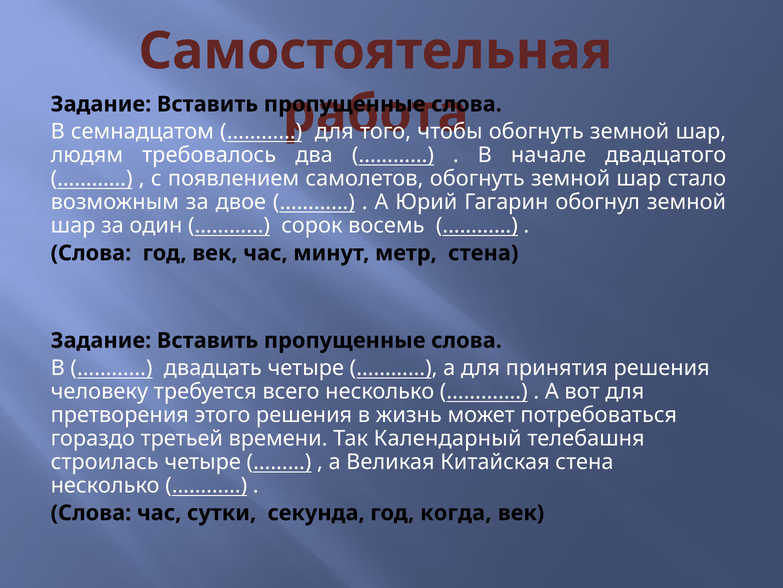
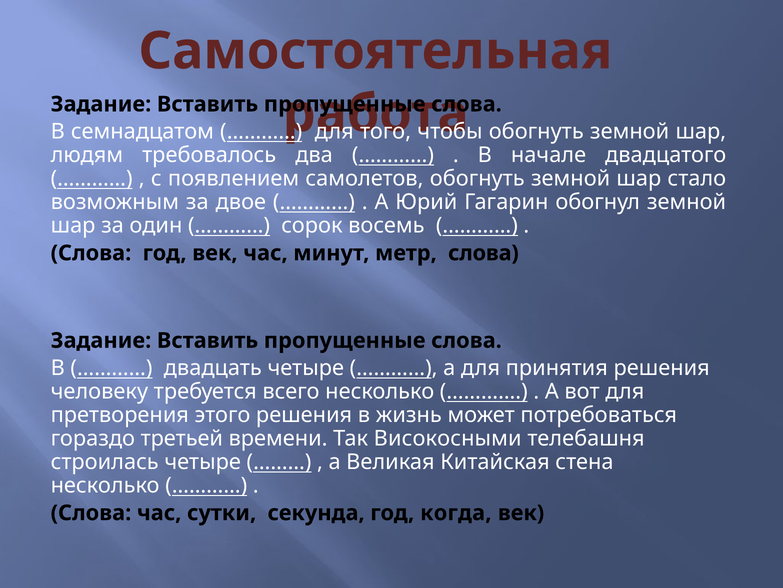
метр стена: стена -> слова (483, 253)
Календарный: Календарный -> Високосными (448, 438)
